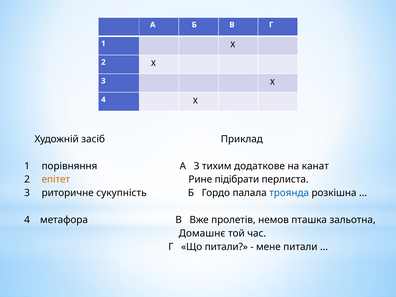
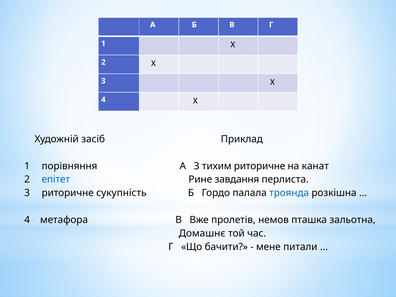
тихим додаткове: додаткове -> риторичне (260, 166)
епітет colour: orange -> blue (56, 179)
підібрати: підібрати -> завдання (237, 179)
Що питали: питали -> бачити (226, 247)
